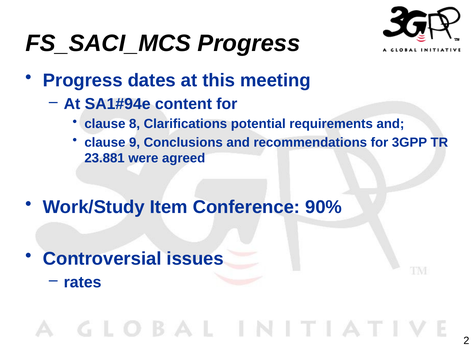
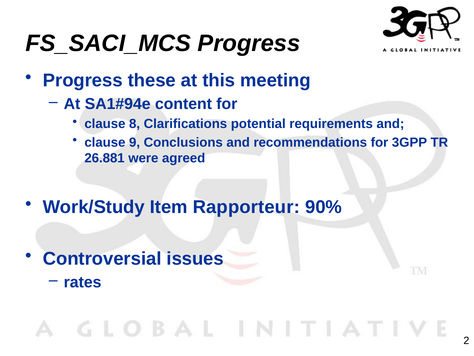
dates: dates -> these (152, 80)
23.881: 23.881 -> 26.881 (105, 158)
Conference: Conference -> Rapporteur (246, 207)
